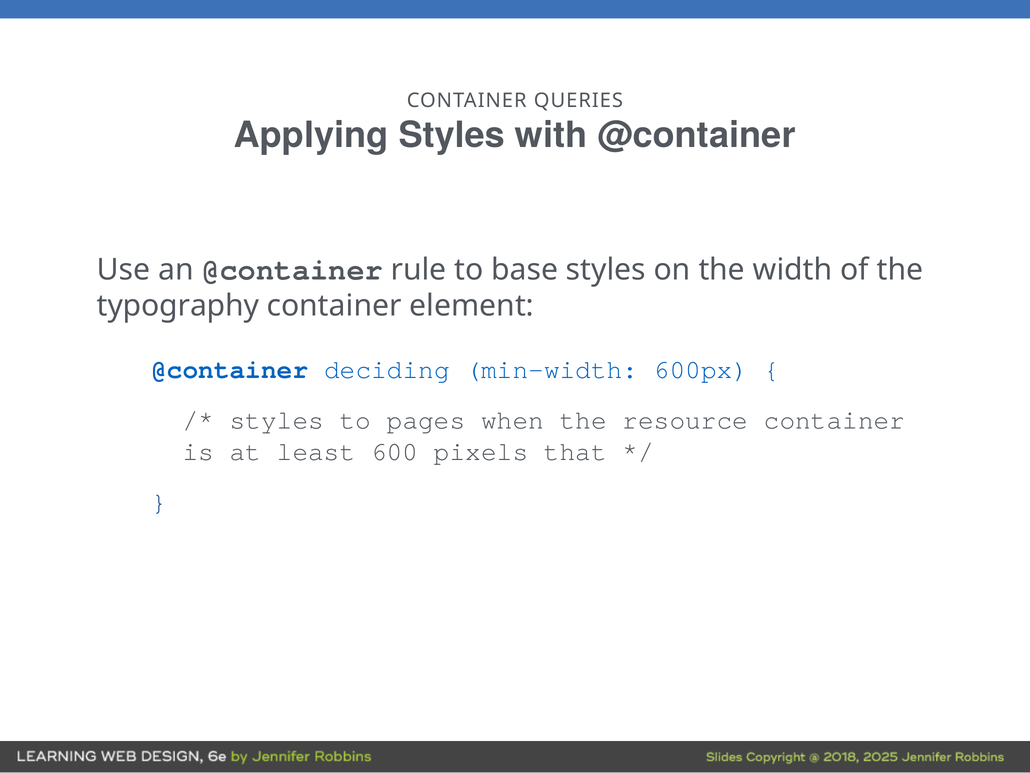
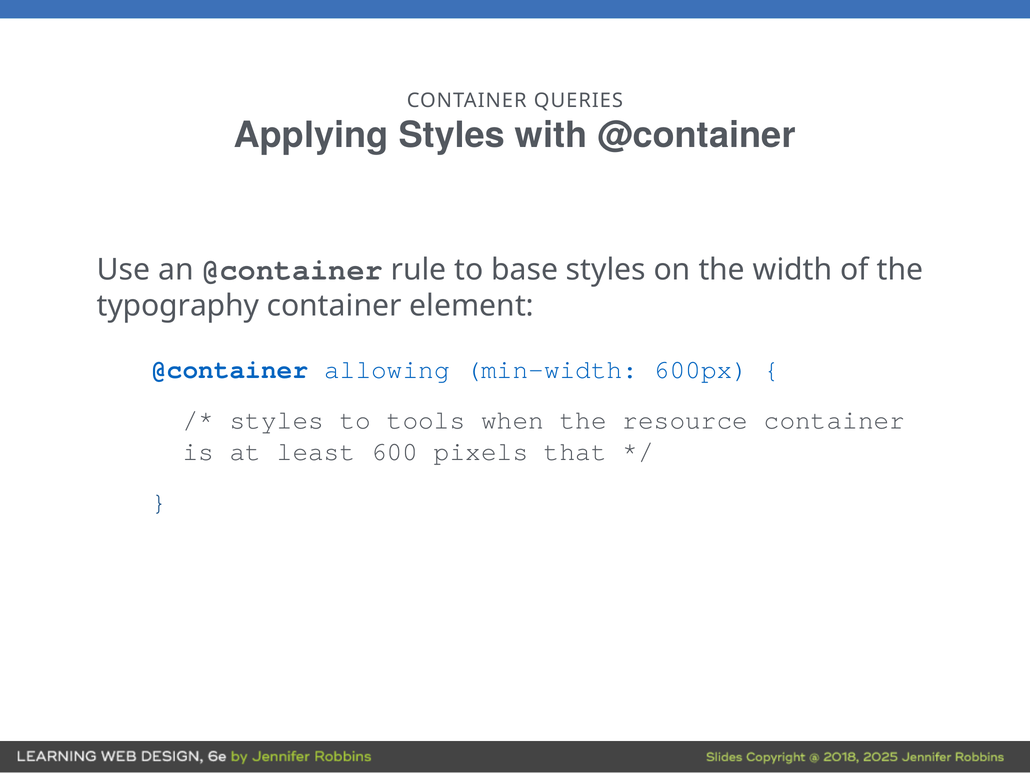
deciding: deciding -> allowing (387, 369)
pages: pages -> tools (426, 420)
